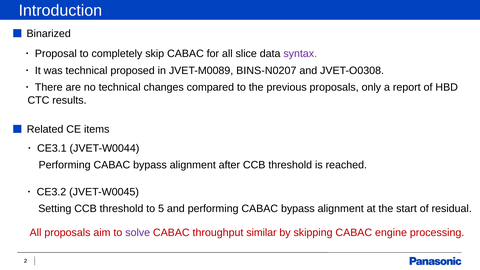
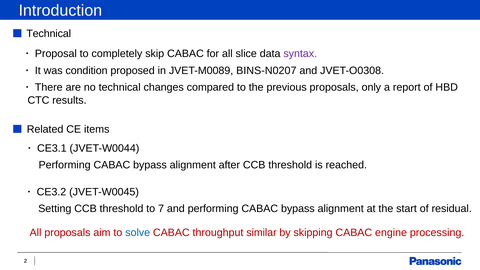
Binarized: Binarized -> Technical (49, 34)
was technical: technical -> condition (87, 71)
5: 5 -> 7 (161, 209)
solve colour: purple -> blue (138, 233)
